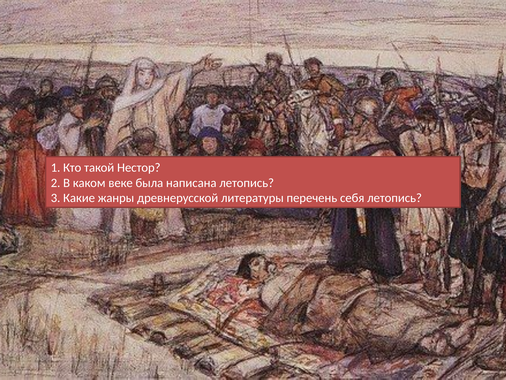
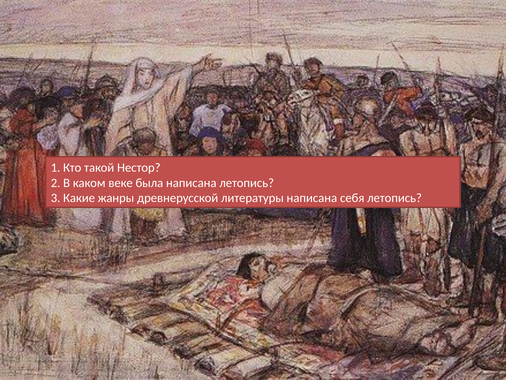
литературы перечень: перечень -> написана (312, 198)
